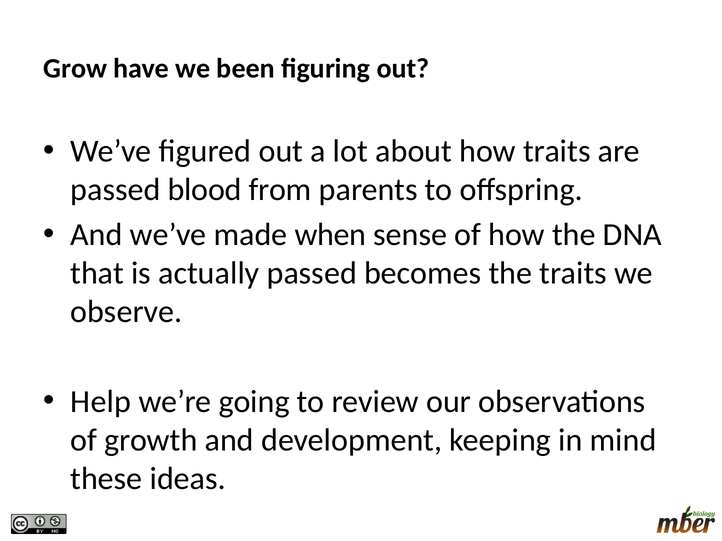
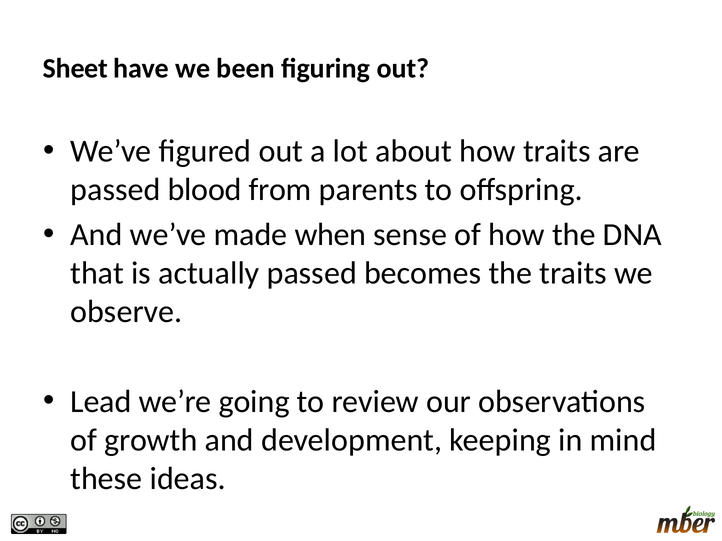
Grow: Grow -> Sheet (75, 69)
Help: Help -> Lead (101, 402)
